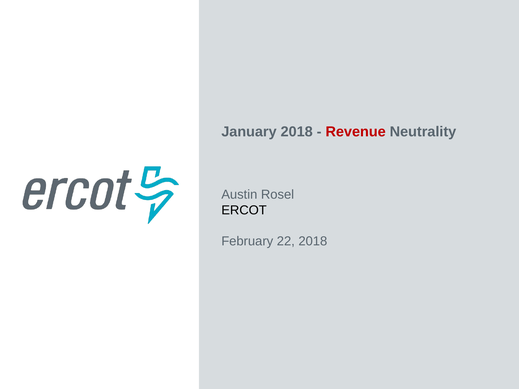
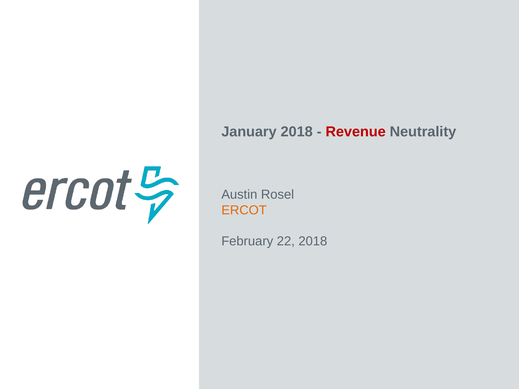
ERCOT colour: black -> orange (244, 210)
